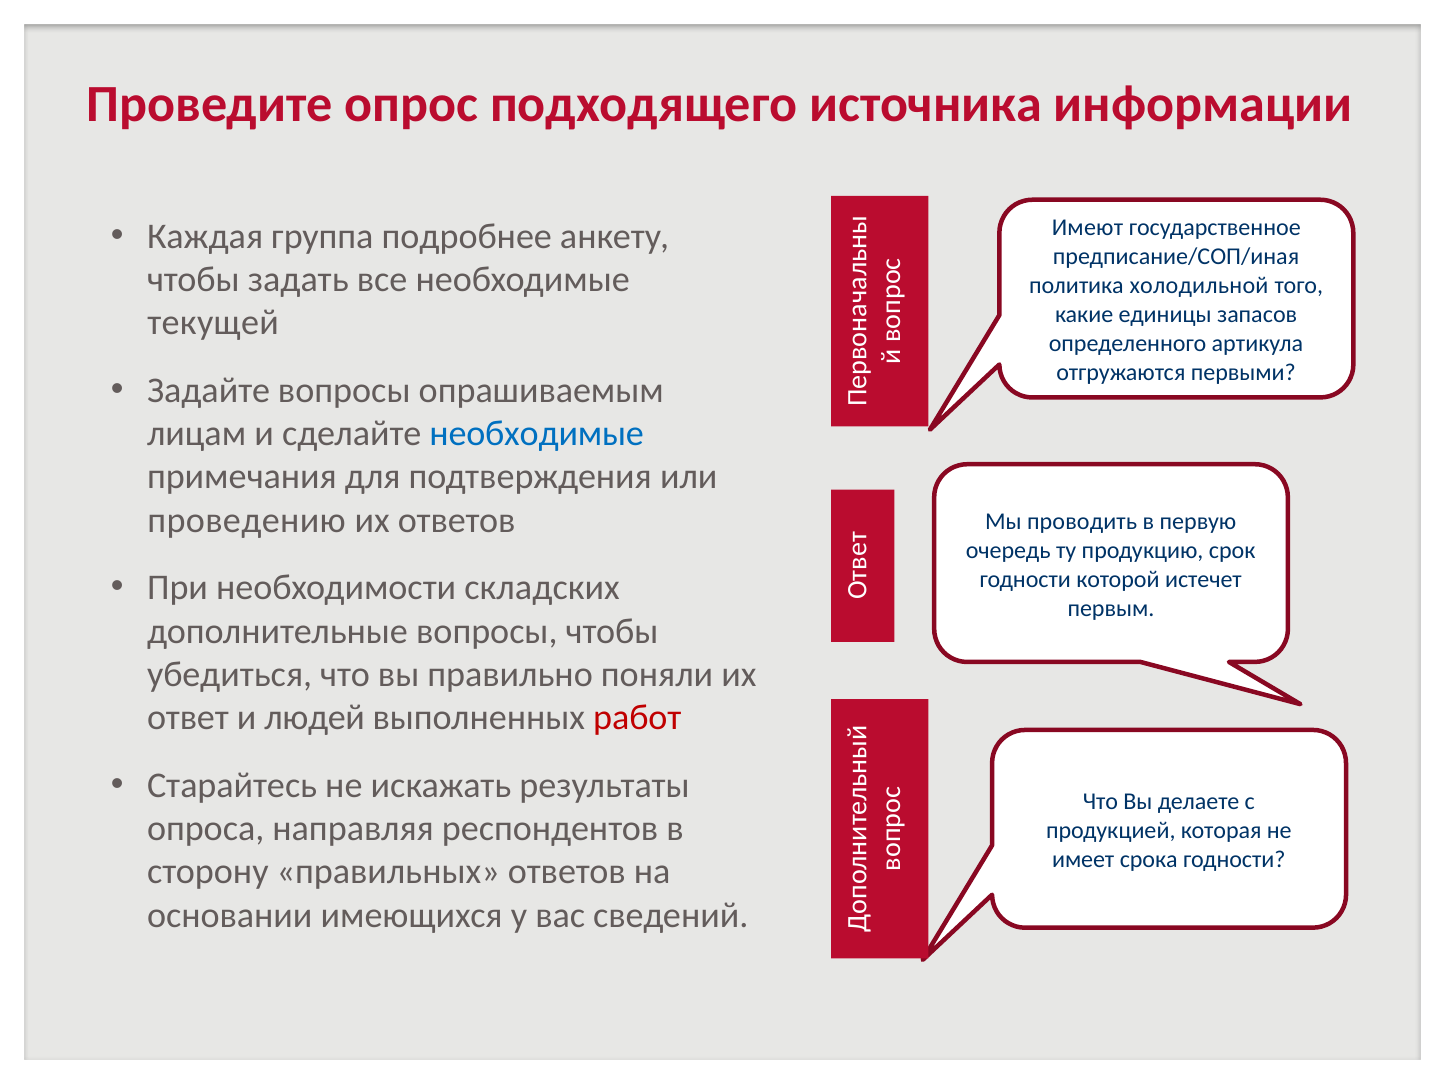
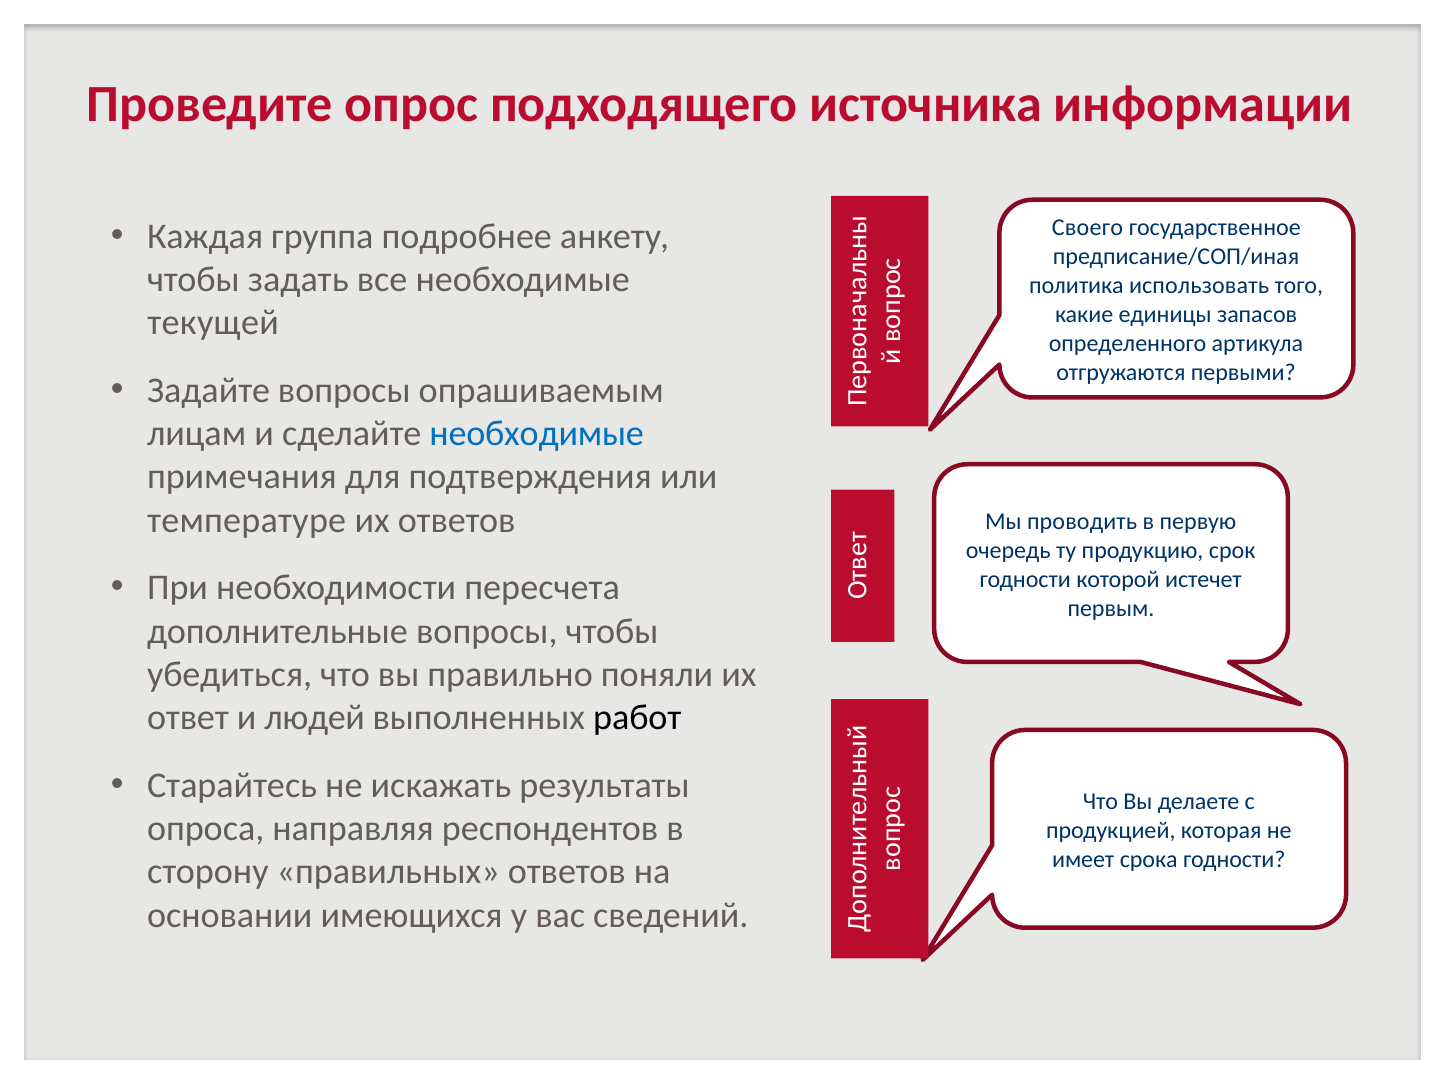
Имеют: Имеют -> Своего (1087, 228)
холодильной: холодильной -> использовать (1199, 286)
проведению: проведению -> температуре (247, 520)
складских: складских -> пересчета (542, 588)
работ colour: red -> black (637, 718)
